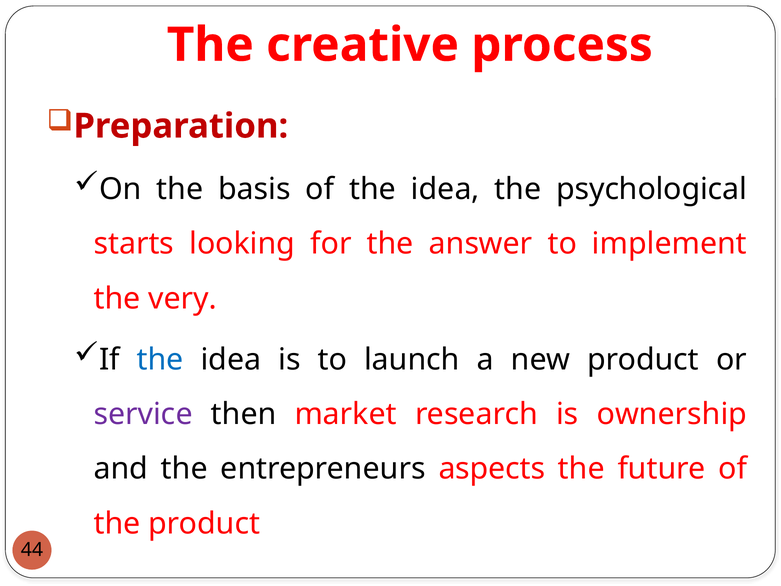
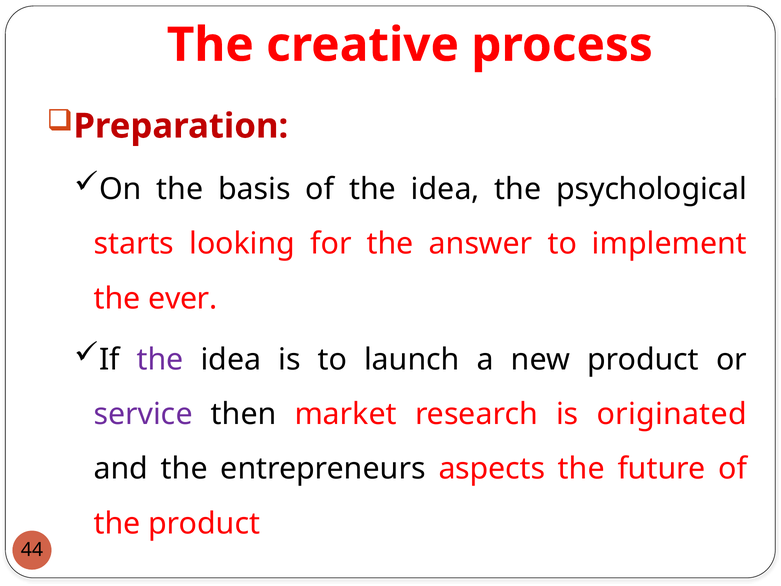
very: very -> ever (183, 299)
the colour: blue -> purple (160, 359)
ownership: ownership -> originated (672, 414)
